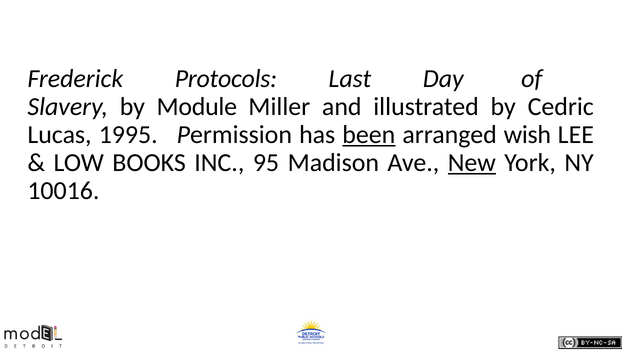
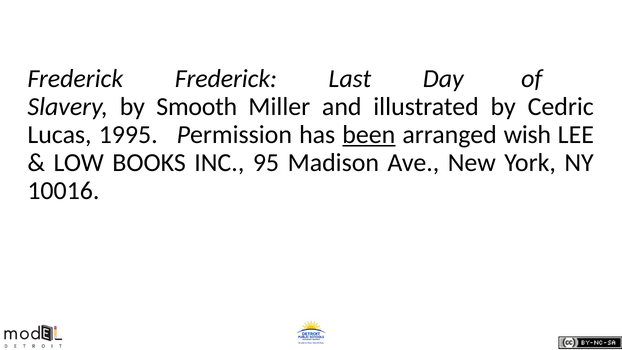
Frederick Protocols: Protocols -> Frederick (226, 78)
Module: Module -> Smooth (197, 106)
New underline: present -> none (472, 162)
